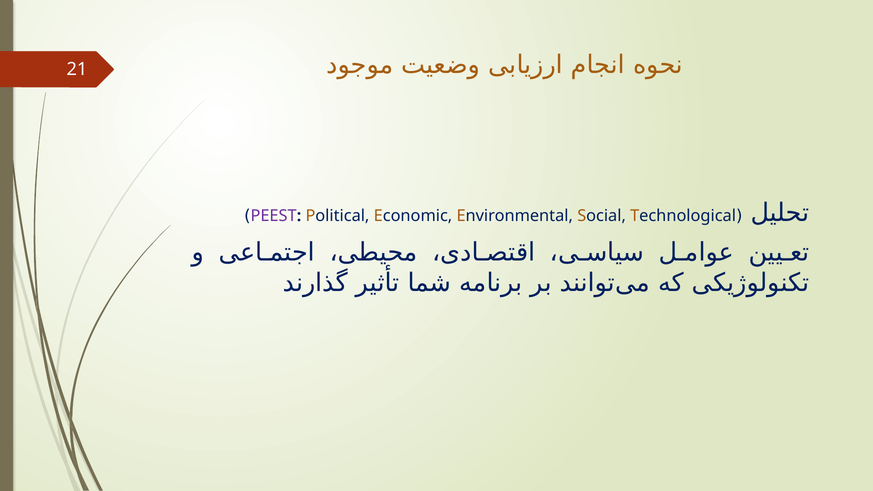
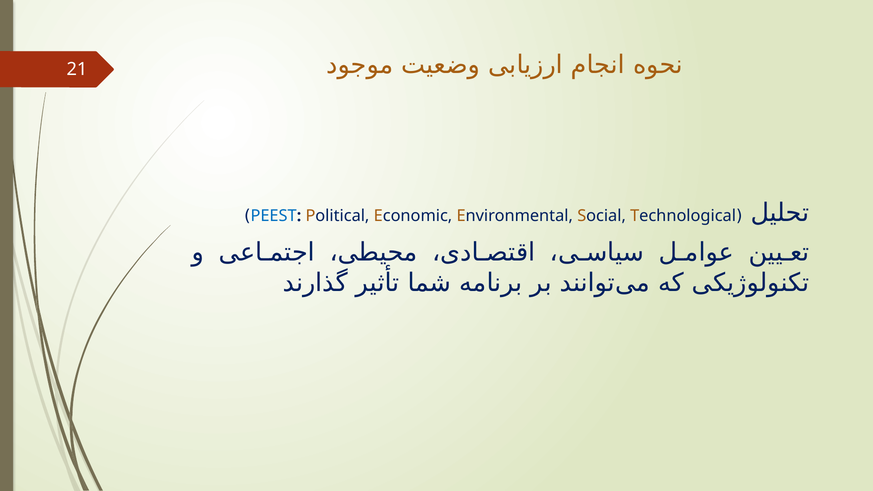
PEEST colour: purple -> blue (274, 216)
